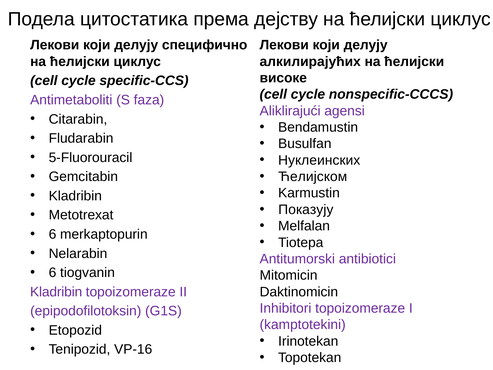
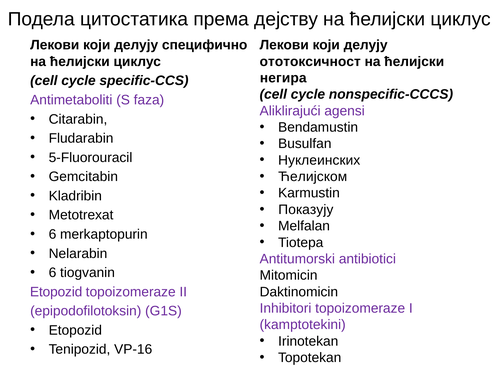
алкилирајућих: алкилирајућих -> ототоксичност (310, 61)
високе: високе -> негира (283, 78)
Kladribin: Kladribin -> Еtopozid (56, 292)
